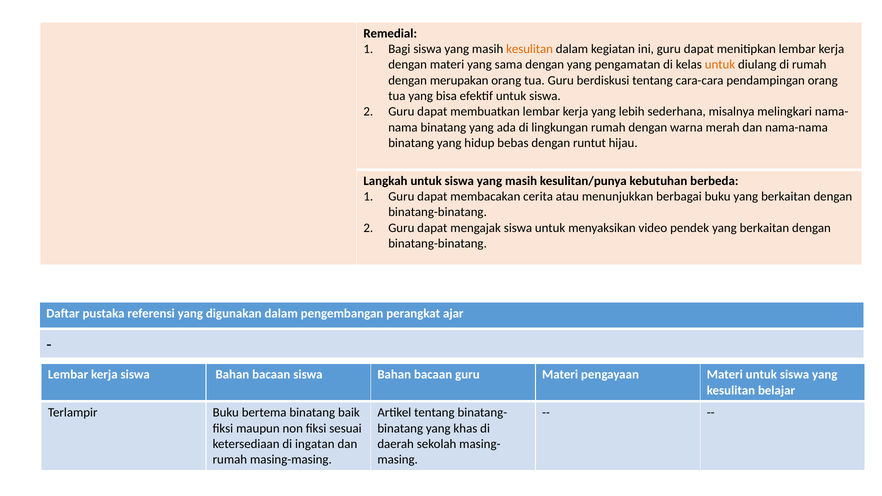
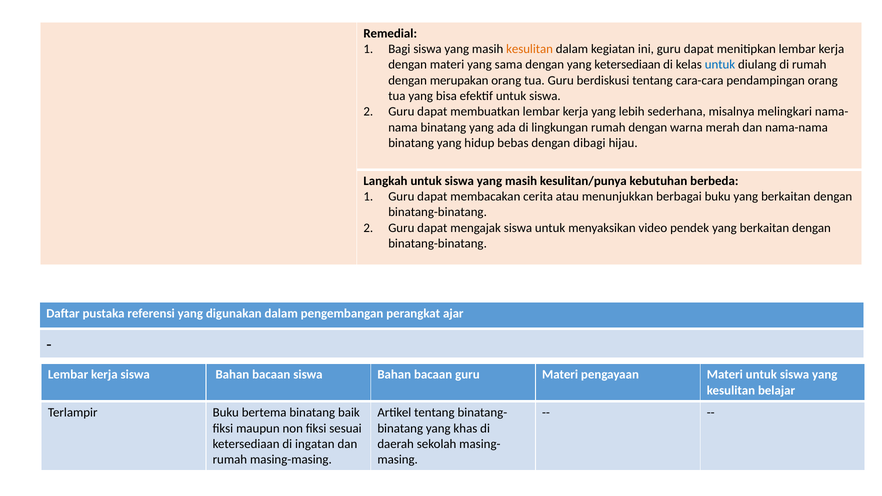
yang pengamatan: pengamatan -> ketersediaan (627, 65)
untuk colour: orange -> blue (720, 65)
runtut: runtut -> dibagi (589, 143)
